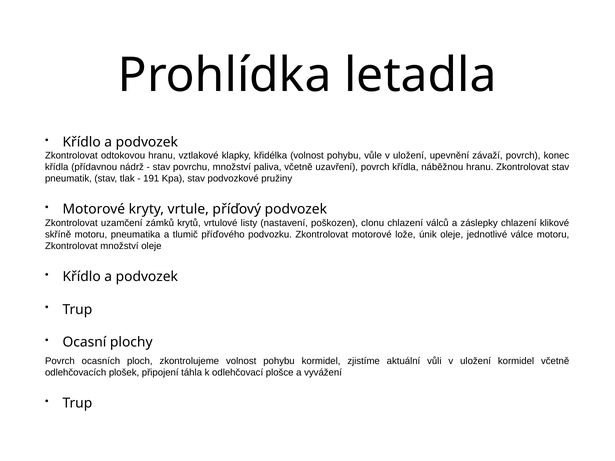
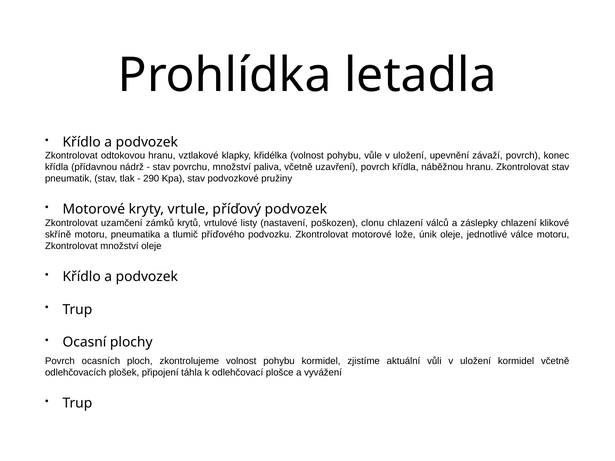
191: 191 -> 290 (151, 179)
